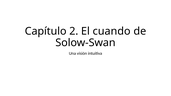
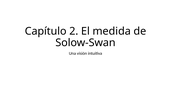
cuando: cuando -> medida (112, 31)
